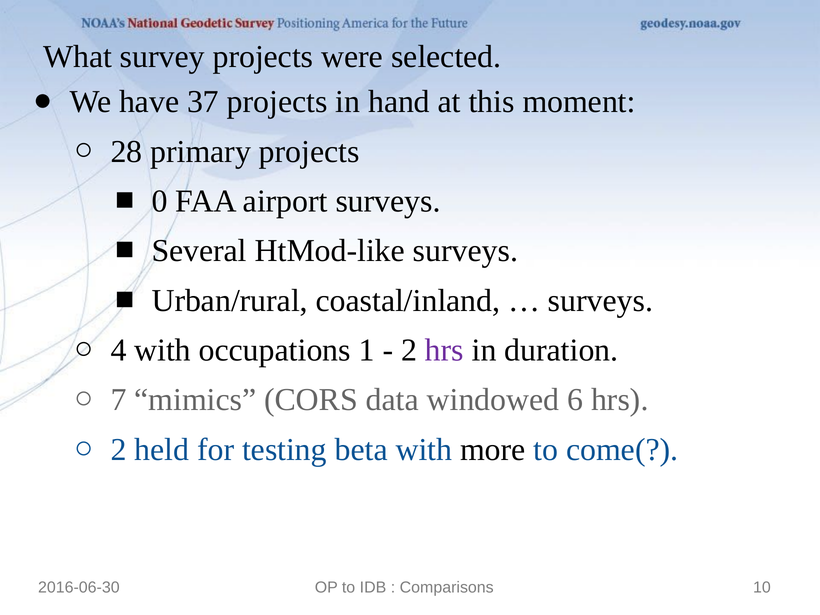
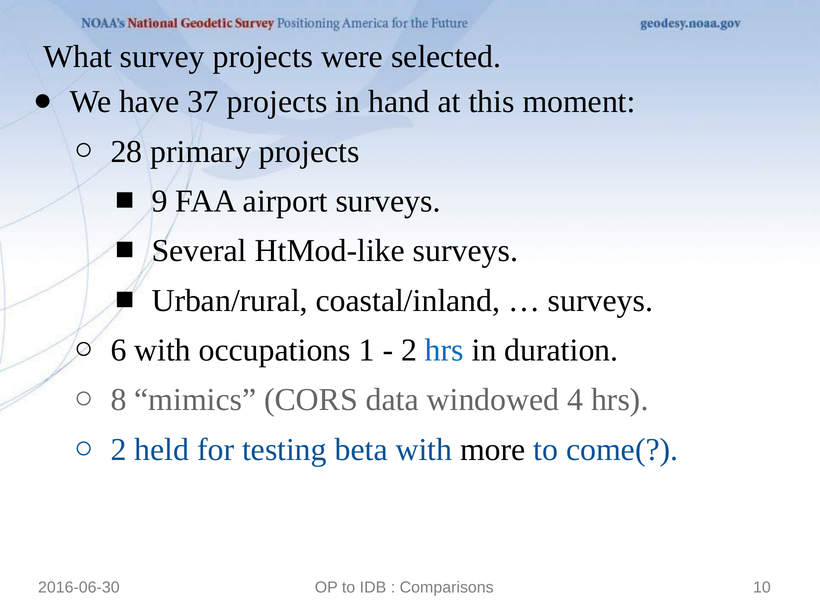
0: 0 -> 9 (160, 201)
4: 4 -> 6 (119, 350)
hrs colour: purple -> blue (444, 350)
7: 7 -> 8 (119, 400)
6: 6 -> 4 (575, 400)
